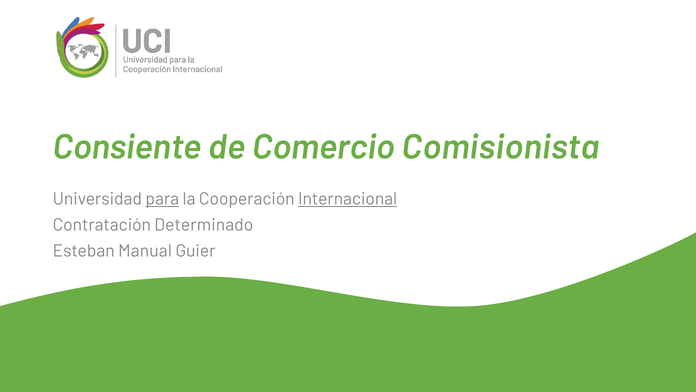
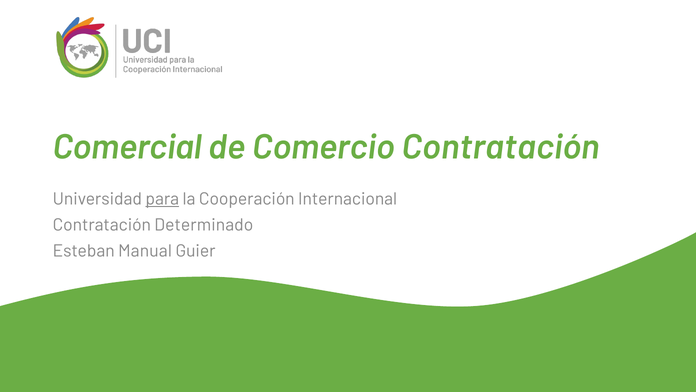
Consiente: Consiente -> Comercial (127, 147)
Comercio Comisionista: Comisionista -> Contratación (501, 147)
Internacional underline: present -> none (348, 199)
